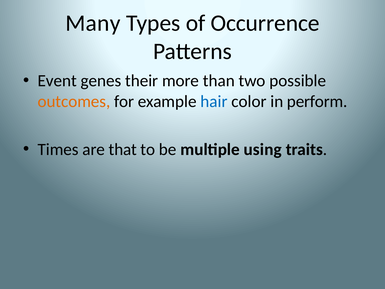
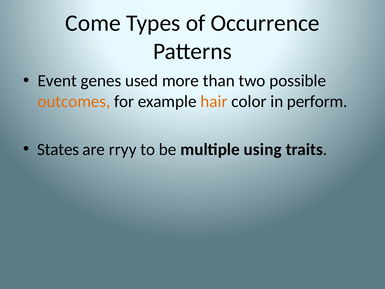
Many: Many -> Come (93, 23)
their: their -> used (142, 81)
hair colour: blue -> orange (214, 101)
Times: Times -> States (58, 149)
that: that -> rryy (123, 149)
